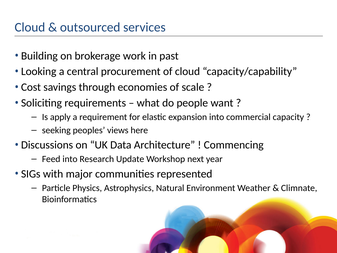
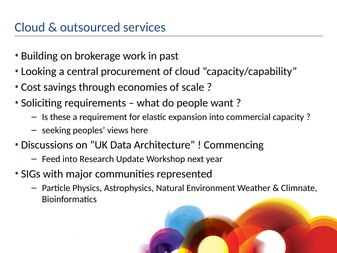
apply: apply -> these (60, 117)
